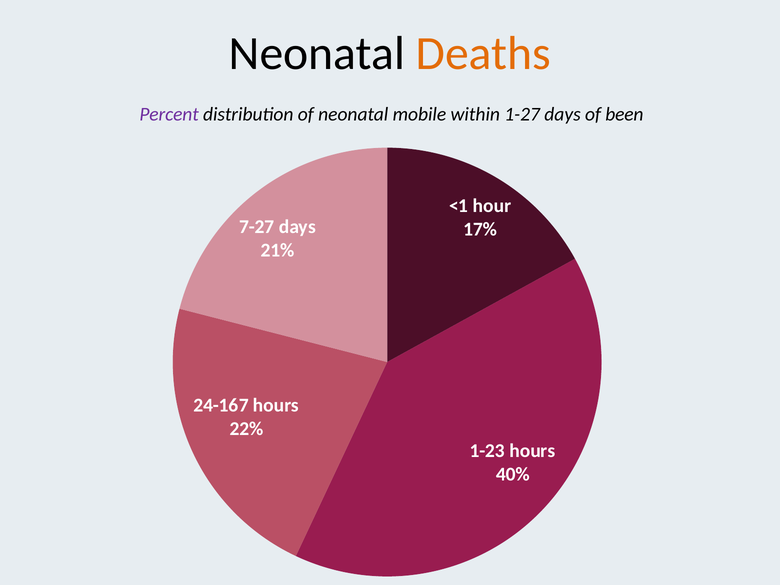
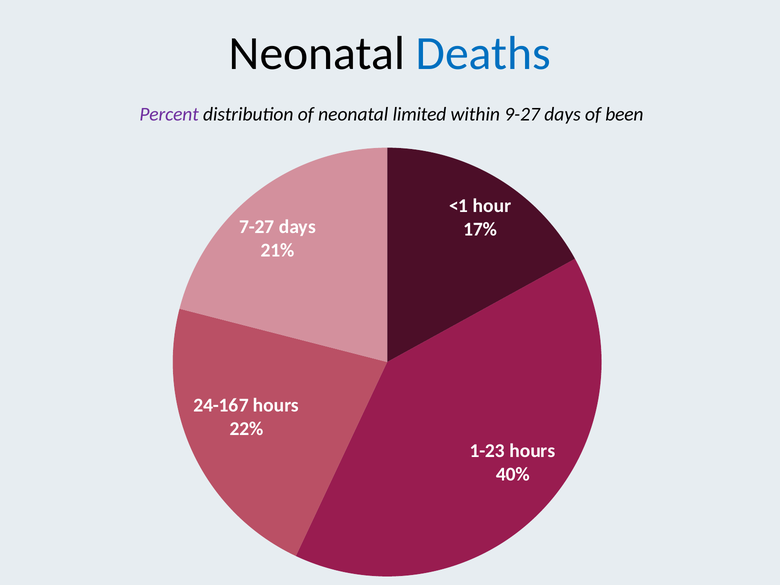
Deaths colour: orange -> blue (483, 53)
mobile: mobile -> limited (420, 115)
1-27: 1-27 -> 9-27 (522, 115)
